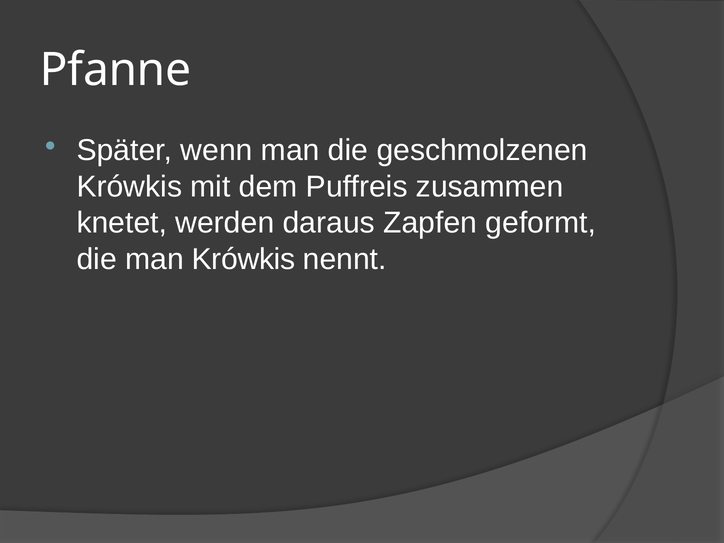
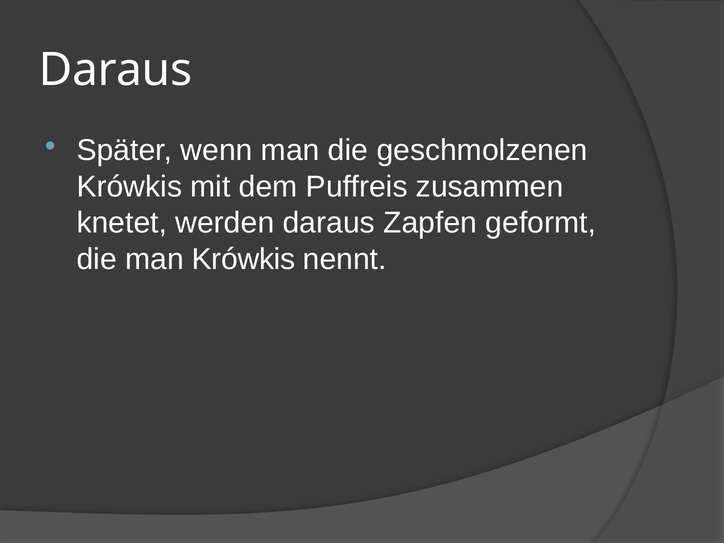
Pfanne: Pfanne -> Daraus (116, 70)
